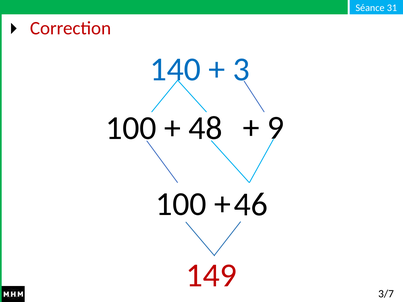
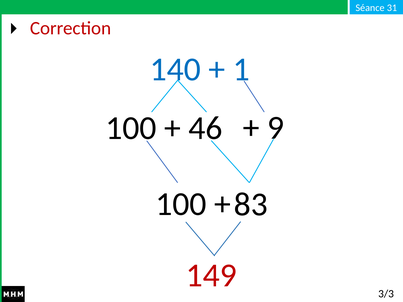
3: 3 -> 1 (241, 70)
48: 48 -> 46 (205, 128)
46: 46 -> 83 (251, 204)
3/7: 3/7 -> 3/3 (386, 294)
